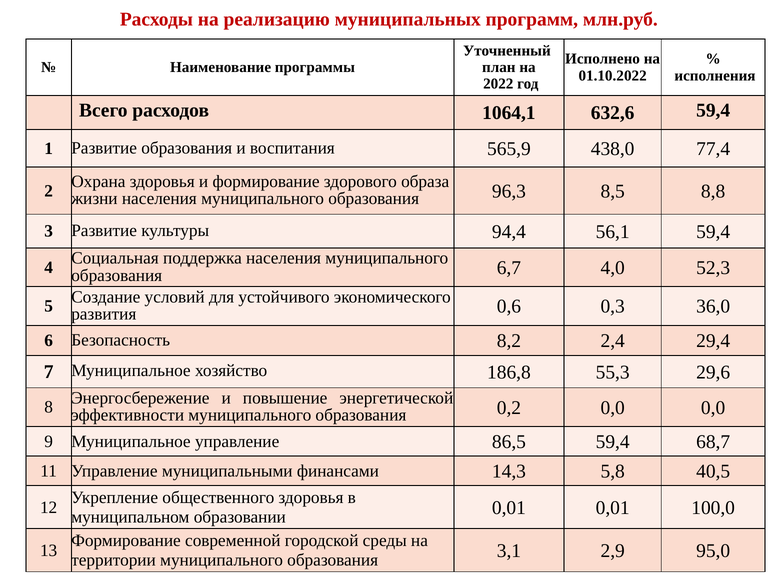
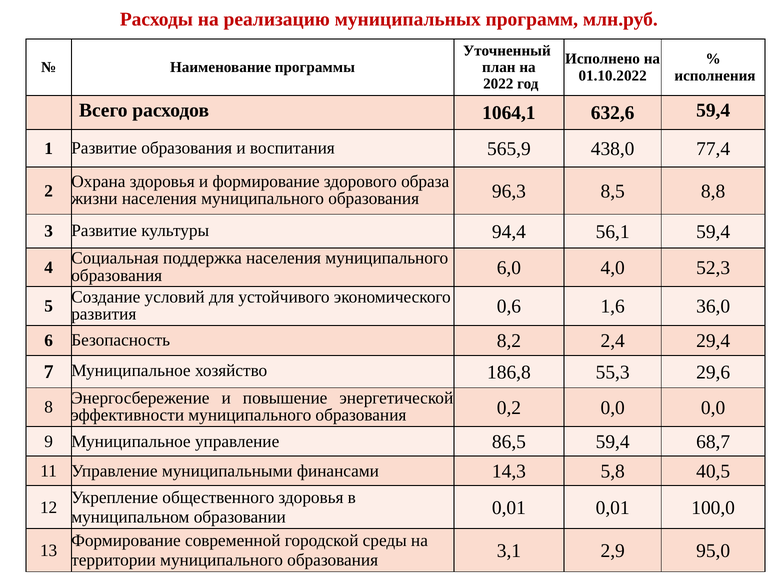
6,7: 6,7 -> 6,0 (509, 268)
0,3: 0,3 -> 1,6 (613, 307)
